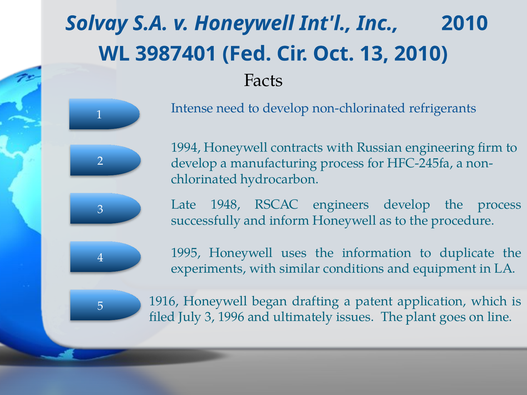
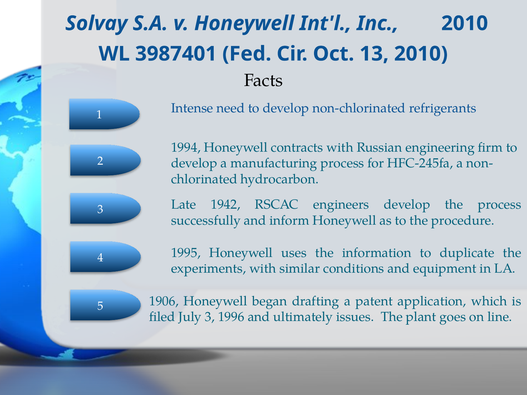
1948: 1948 -> 1942 (226, 205)
1916: 1916 -> 1906 (164, 301)
